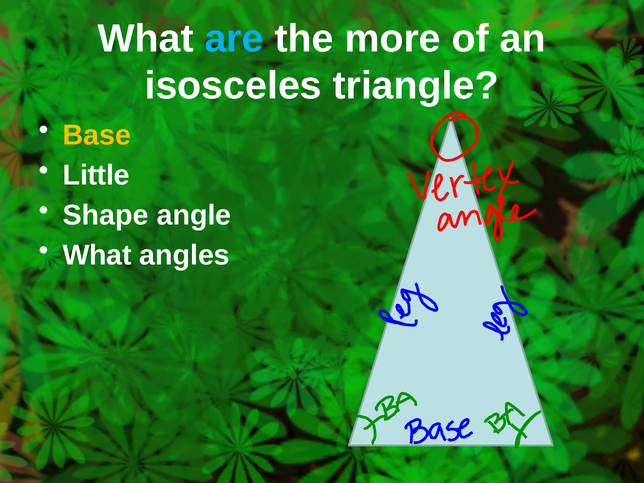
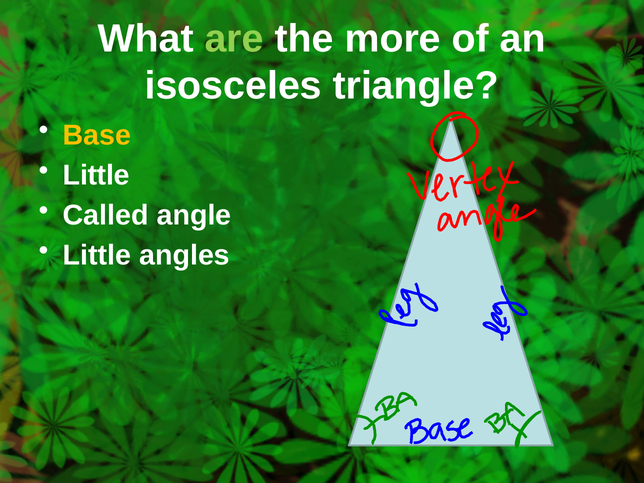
are colour: light blue -> light green (234, 39)
Shape: Shape -> Called (106, 215)
What: What -> Little (97, 255)
